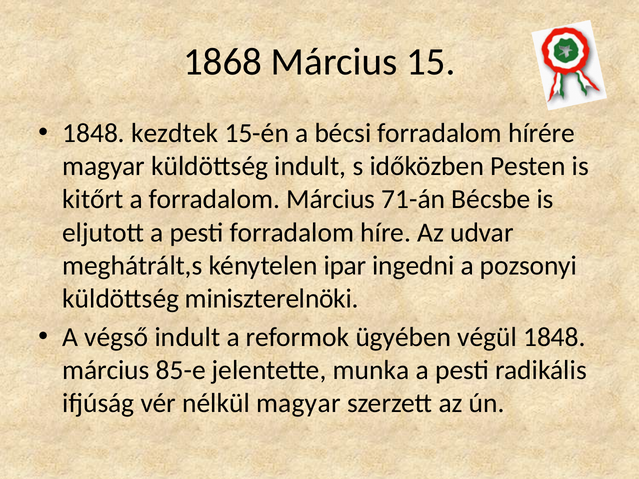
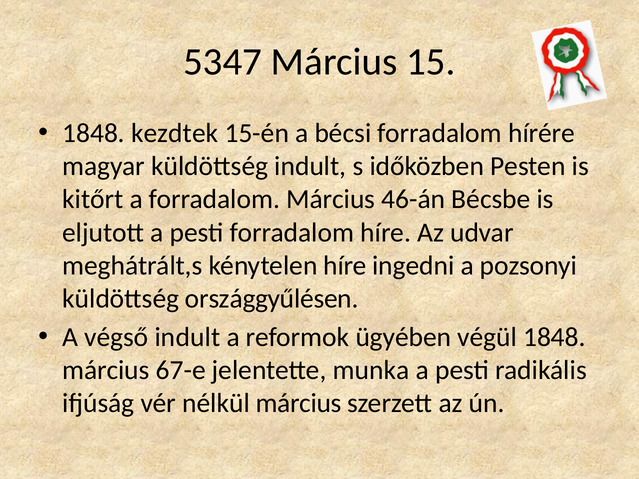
1868: 1868 -> 5347 (223, 62)
71-án: 71-án -> 46-án (413, 200)
kénytelen ipar: ipar -> híre (345, 266)
miniszterelnöki: miniszterelnöki -> országgyűlésen (272, 299)
85-e: 85-e -> 67-e (181, 370)
nélkül magyar: magyar -> március (299, 403)
